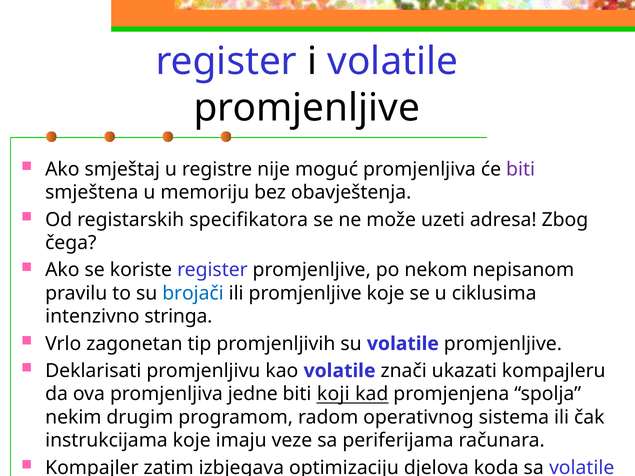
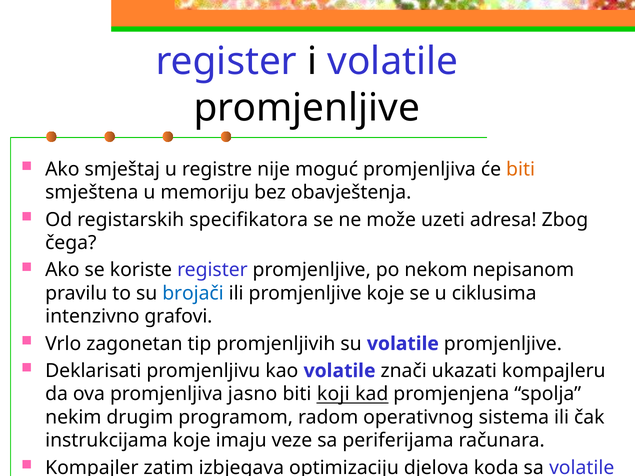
biti colour: purple -> orange (521, 169)
stringa: stringa -> grafovi (178, 317)
jedne: jedne -> jasno (253, 394)
